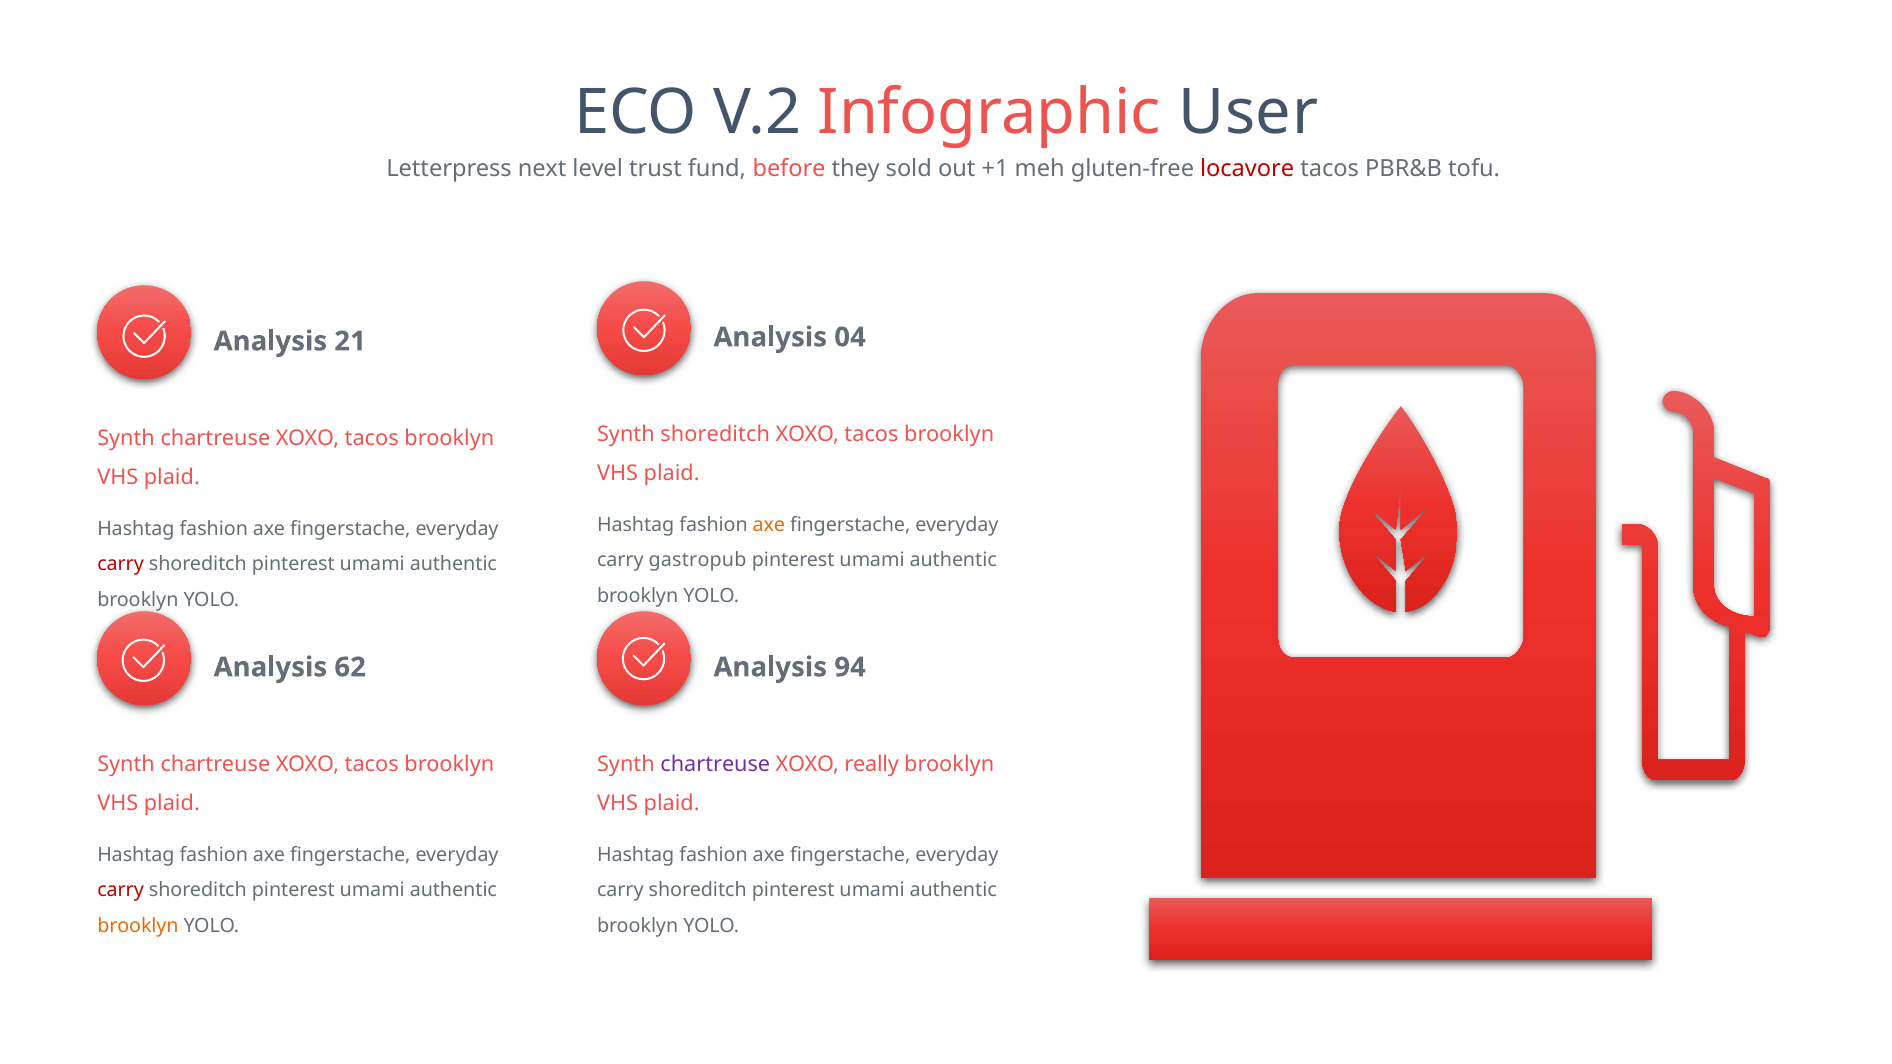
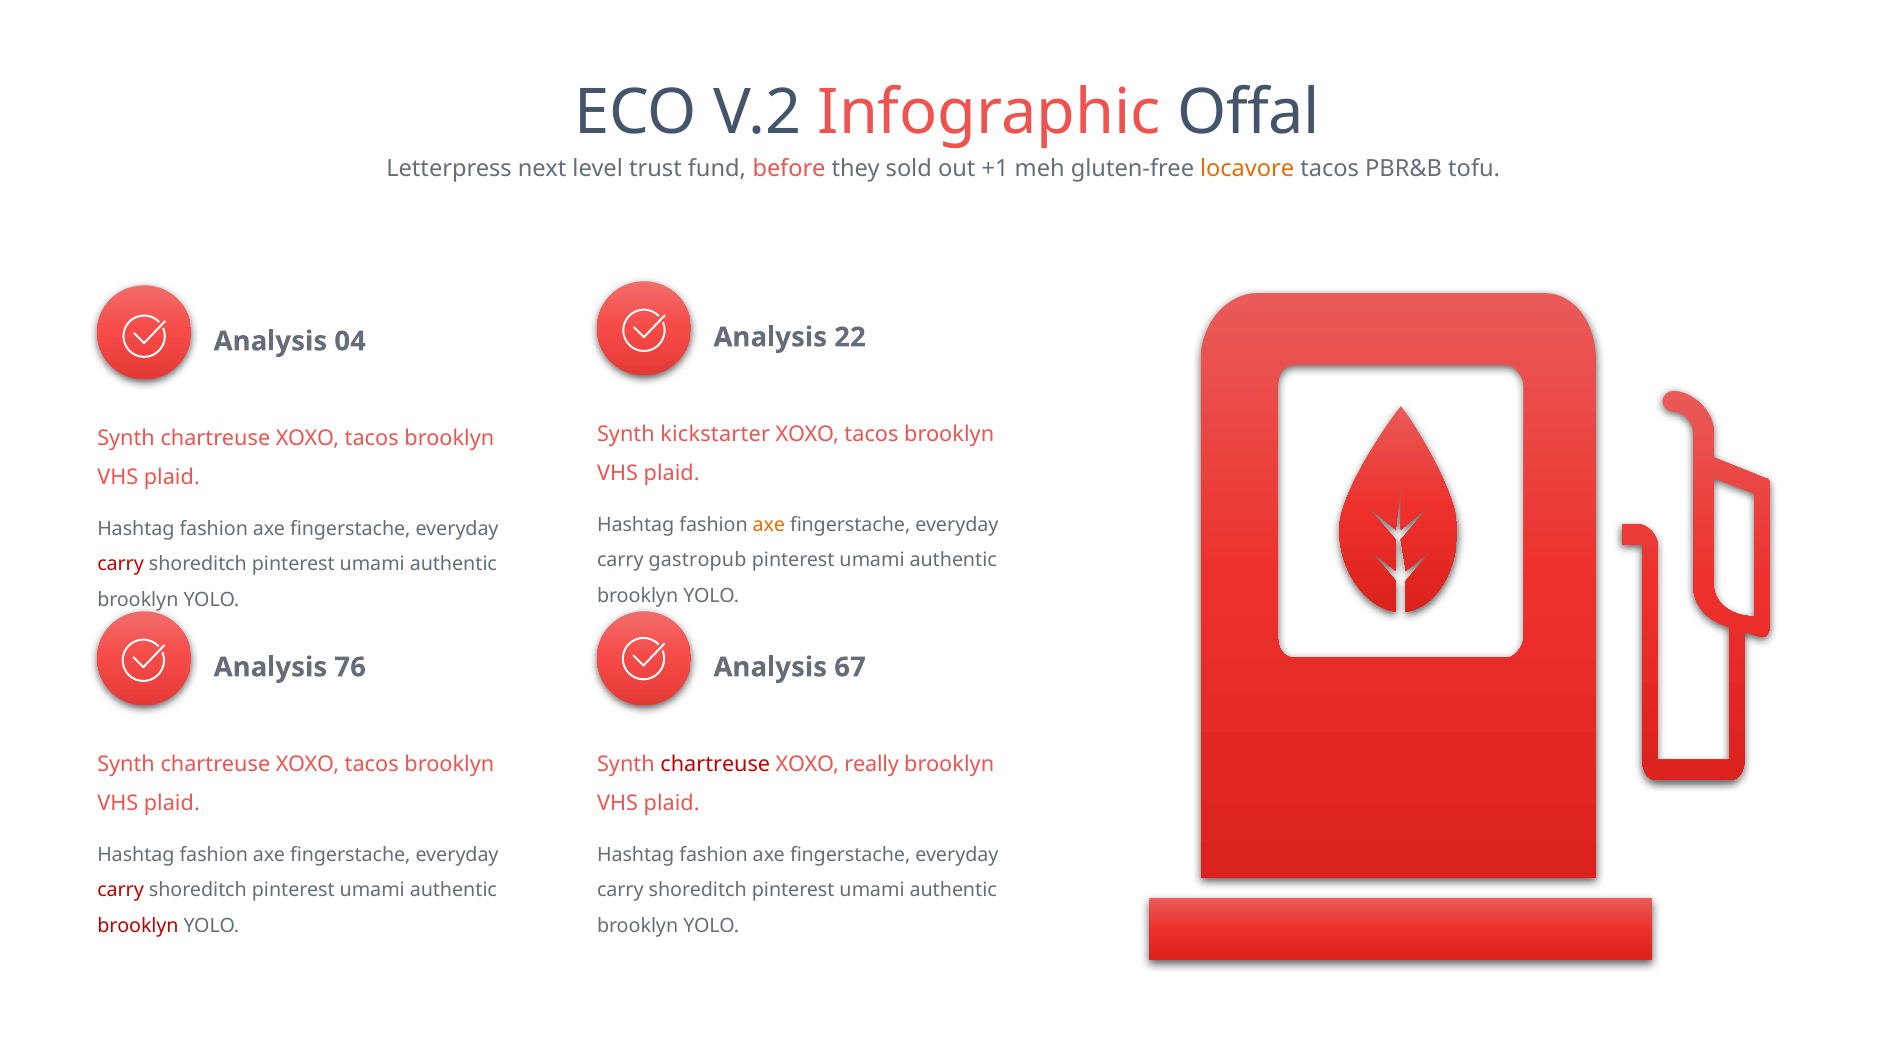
User: User -> Offal (1249, 113)
locavore colour: red -> orange (1247, 168)
04: 04 -> 22 (850, 337)
21: 21 -> 04 (350, 341)
Synth shoreditch: shoreditch -> kickstarter (715, 434)
62: 62 -> 76 (350, 667)
94: 94 -> 67 (850, 667)
chartreuse colour: purple -> red (715, 765)
brooklyn colour: orange -> red (138, 926)
